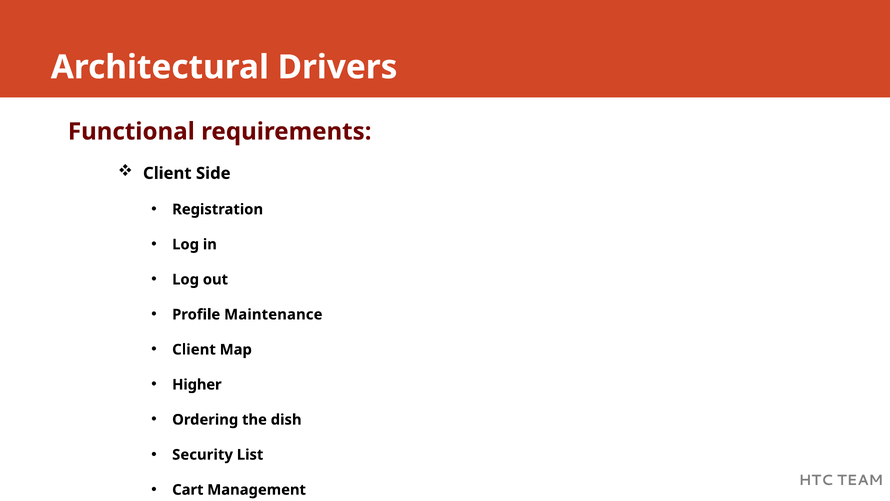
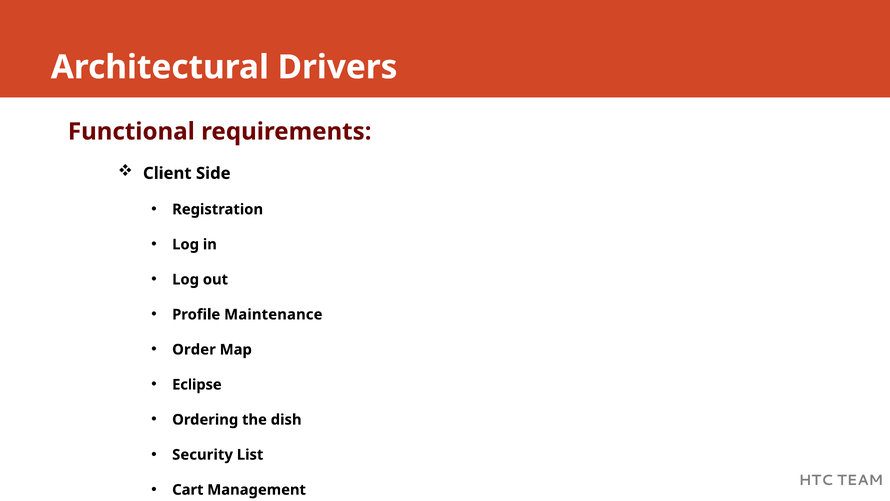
Client: Client -> Order (194, 349)
Higher: Higher -> Eclipse (197, 384)
